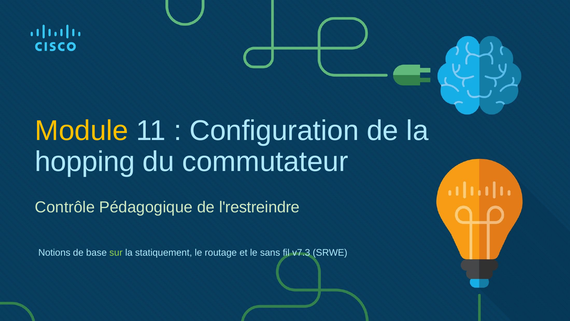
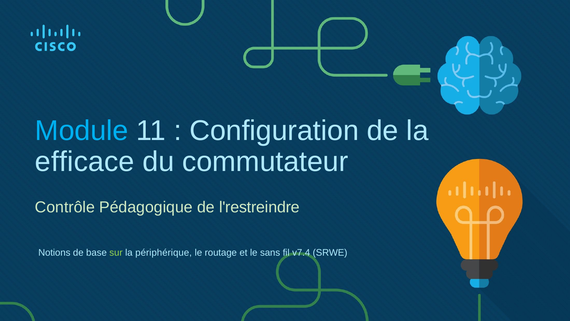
Module colour: yellow -> light blue (82, 131)
hopping: hopping -> efficace (85, 161)
statiquement: statiquement -> périphérique (164, 253)
v7.3: v7.3 -> v7.4 (301, 253)
